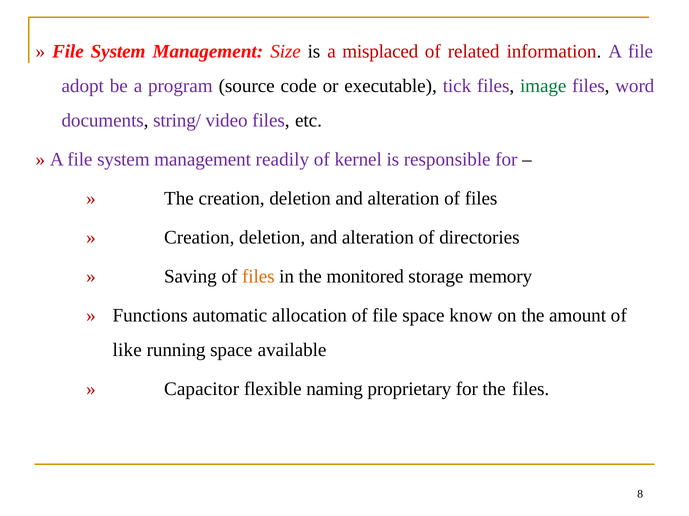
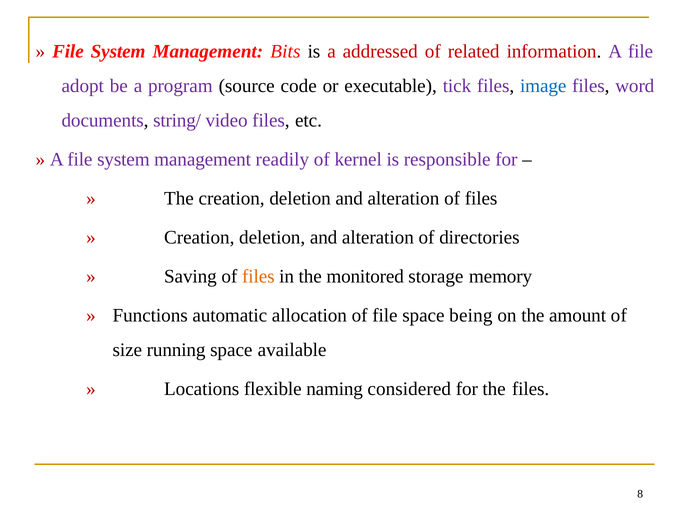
Size: Size -> Bits (285, 52)
misplaced: misplaced -> addressed (380, 52)
image colour: green -> blue (543, 86)
know: know -> being (471, 316)
like: like -> size (127, 350)
Capacitor: Capacitor -> Locations (202, 390)
proprietary: proprietary -> considered (409, 390)
